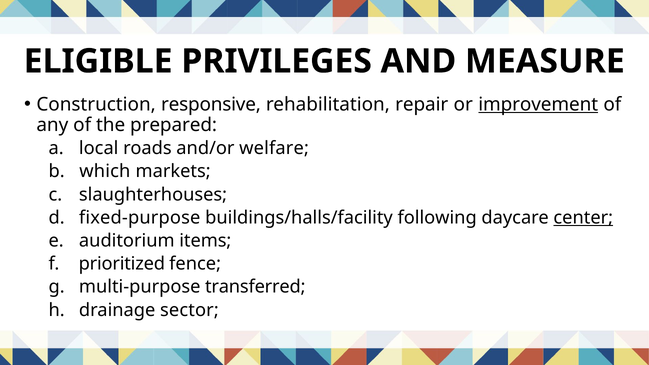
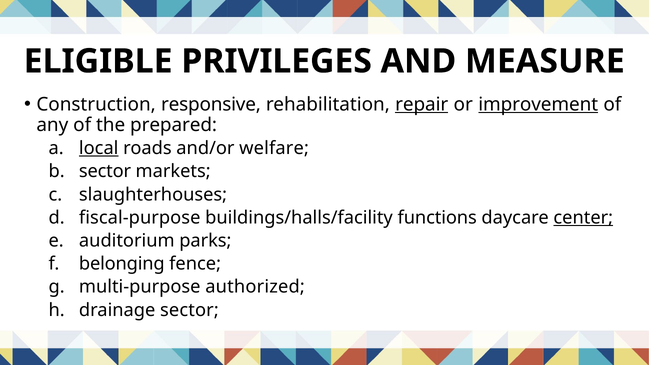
repair underline: none -> present (422, 104)
local underline: none -> present (99, 148)
which: which -> sector (105, 171)
fixed-purpose: fixed-purpose -> fiscal-purpose (140, 218)
following: following -> functions (437, 218)
items: items -> parks (205, 241)
prioritized: prioritized -> belonging (122, 264)
transferred: transferred -> authorized (255, 287)
